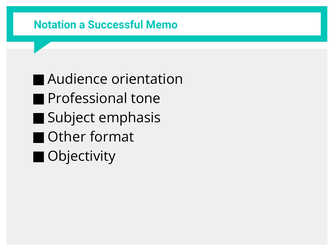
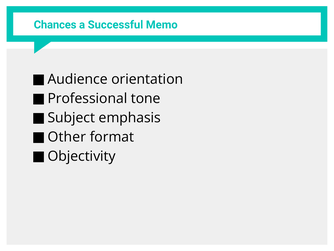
Notation: Notation -> Chances (55, 25)
